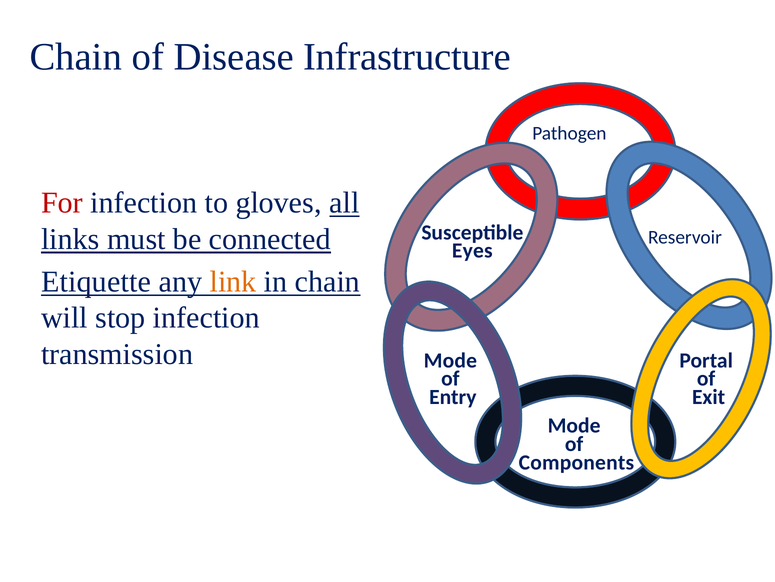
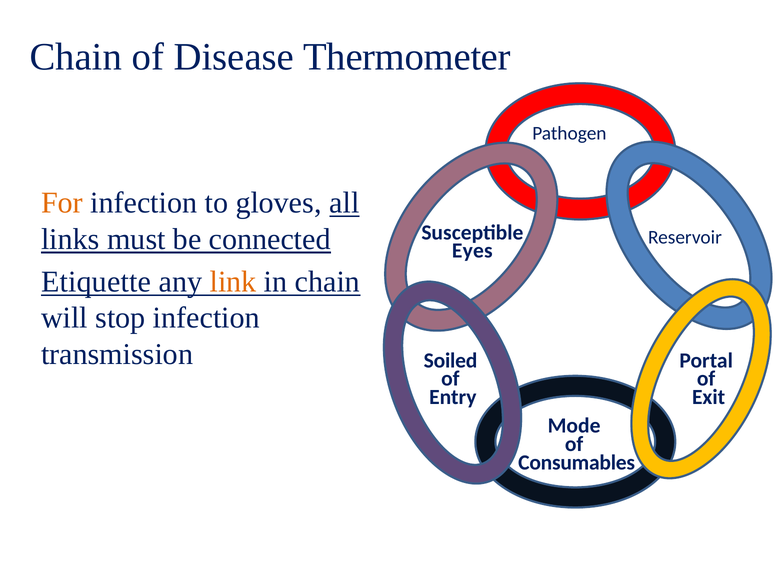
Infrastructure: Infrastructure -> Thermometer (407, 57)
For colour: red -> orange (62, 203)
Mode: Mode -> Soiled (451, 360)
Components: Components -> Consumables (577, 462)
